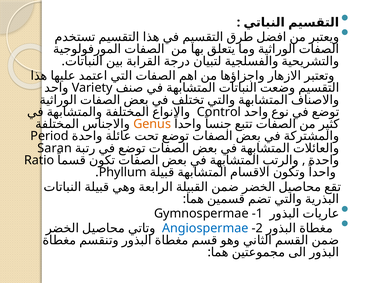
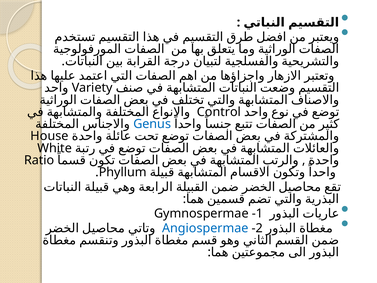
Genus colour: orange -> blue (152, 124)
Period: Period -> House (50, 136)
Saran: Saran -> White (55, 148)
